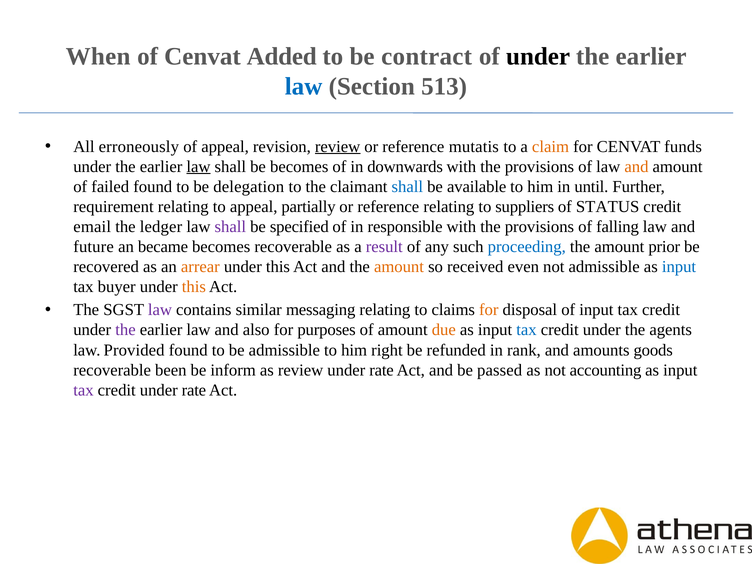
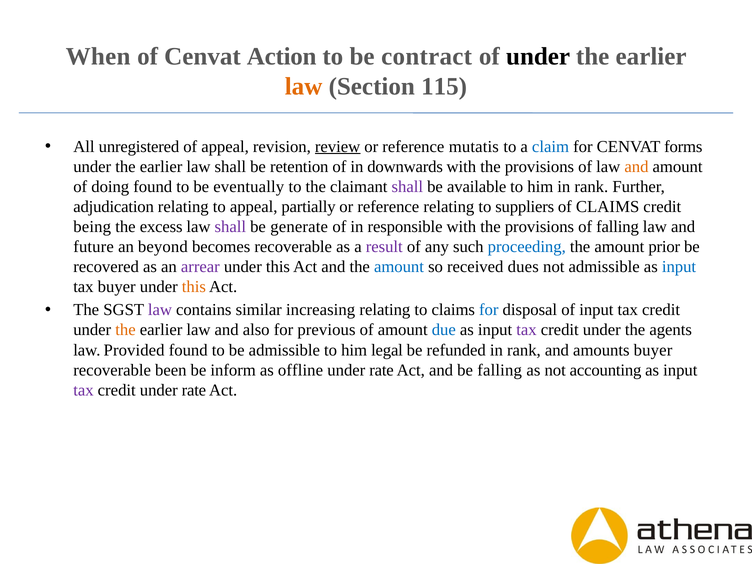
Added: Added -> Action (282, 56)
law colour: blue -> orange (304, 86)
513: 513 -> 115 (444, 86)
erroneously: erroneously -> unregistered (139, 147)
claim colour: orange -> blue (551, 147)
funds: funds -> forms (683, 147)
law underline: present -> none (198, 167)
be becomes: becomes -> retention (299, 167)
failed: failed -> doing (110, 187)
delegation: delegation -> eventually (249, 187)
shall colour: blue -> purple (407, 187)
him in until: until -> rank (591, 187)
requirement: requirement -> adjudication (114, 207)
of STATUS: STATUS -> CLAIMS (608, 207)
email: email -> being (92, 227)
ledger: ledger -> excess (161, 227)
specified: specified -> generate (299, 227)
became: became -> beyond (163, 247)
arrear colour: orange -> purple (200, 267)
amount colour: orange -> blue (399, 267)
even: even -> dues (523, 267)
messaging: messaging -> increasing (321, 310)
for colour: orange -> blue (489, 310)
the colour: purple -> orange (126, 330)
purposes: purposes -> previous (326, 330)
due colour: orange -> blue (444, 330)
tax colour: blue -> purple (527, 330)
right: right -> legal (387, 350)
amounts goods: goods -> buyer (653, 350)
as review: review -> offline (301, 370)
be passed: passed -> falling (500, 370)
